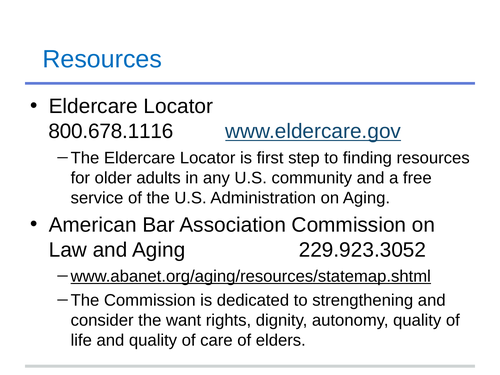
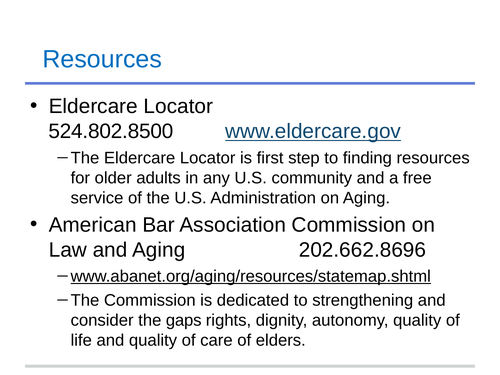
800.678.1116: 800.678.1116 -> 524.802.8500 (111, 131)
229.923.3052: 229.923.3052 -> 202.662.8696 (362, 250)
want: want -> gaps (184, 320)
